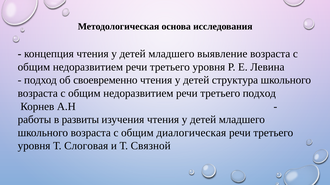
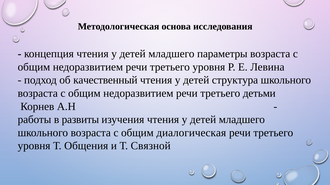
выявление: выявление -> параметры (222, 54)
своевременно: своевременно -> качественный (105, 80)
третьего подход: подход -> детьми (259, 94)
Слоговая: Слоговая -> Общения (86, 146)
